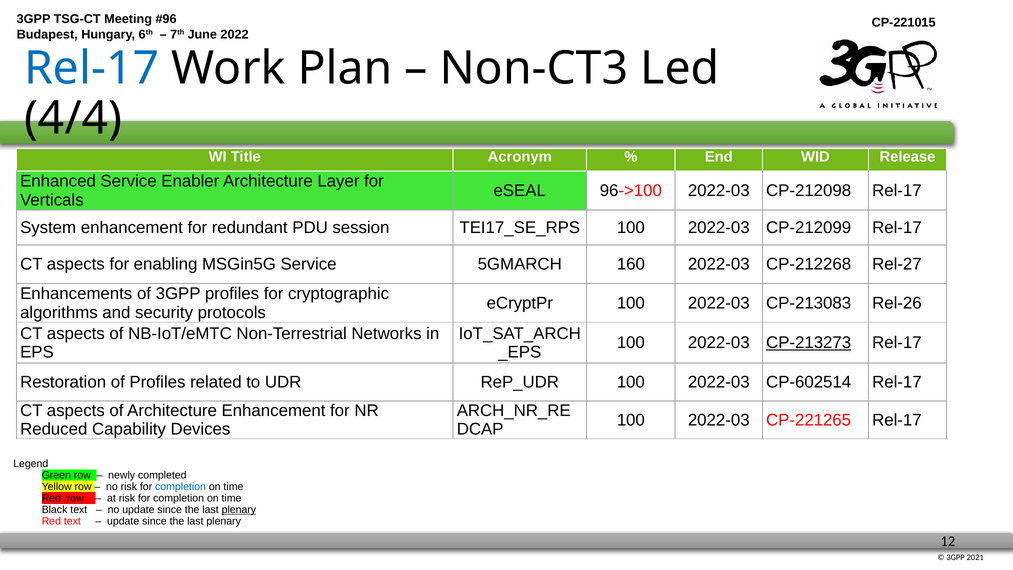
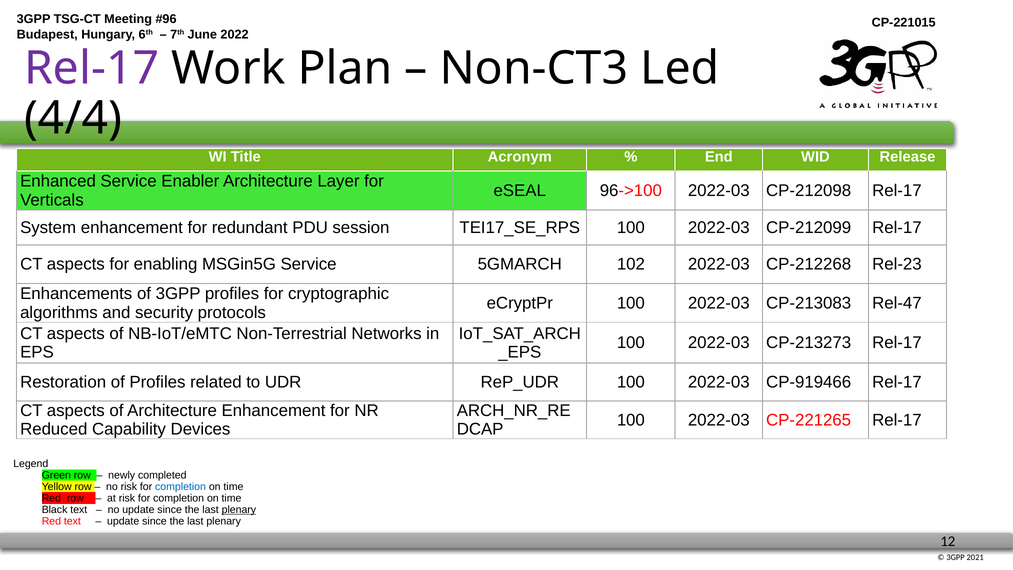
Rel-17 colour: blue -> purple (92, 68)
160: 160 -> 102 (631, 264)
Rel-27: Rel-27 -> Rel-23 (897, 264)
Rel-26: Rel-26 -> Rel-47 (897, 303)
CP-213273 underline: present -> none (809, 343)
CP-602514: CP-602514 -> CP-919466 (809, 382)
